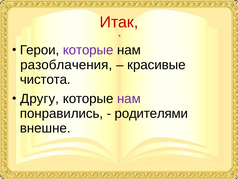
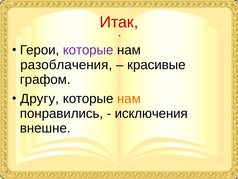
чистота: чистота -> графом (45, 79)
нам colour: purple -> orange (129, 98)
родителями: родителями -> исключения (151, 113)
